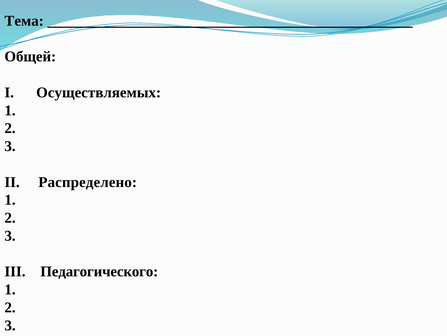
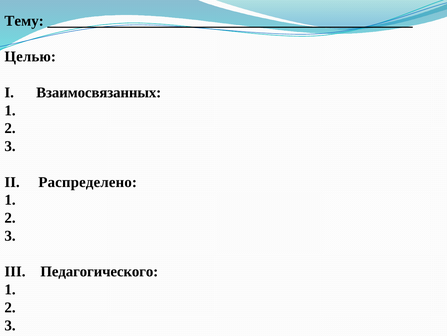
Тема: Тема -> Тему (24, 21)
Общей: Общей -> Целью (30, 57)
Осуществляемых: Осуществляемых -> Взаимосвязанных (99, 92)
